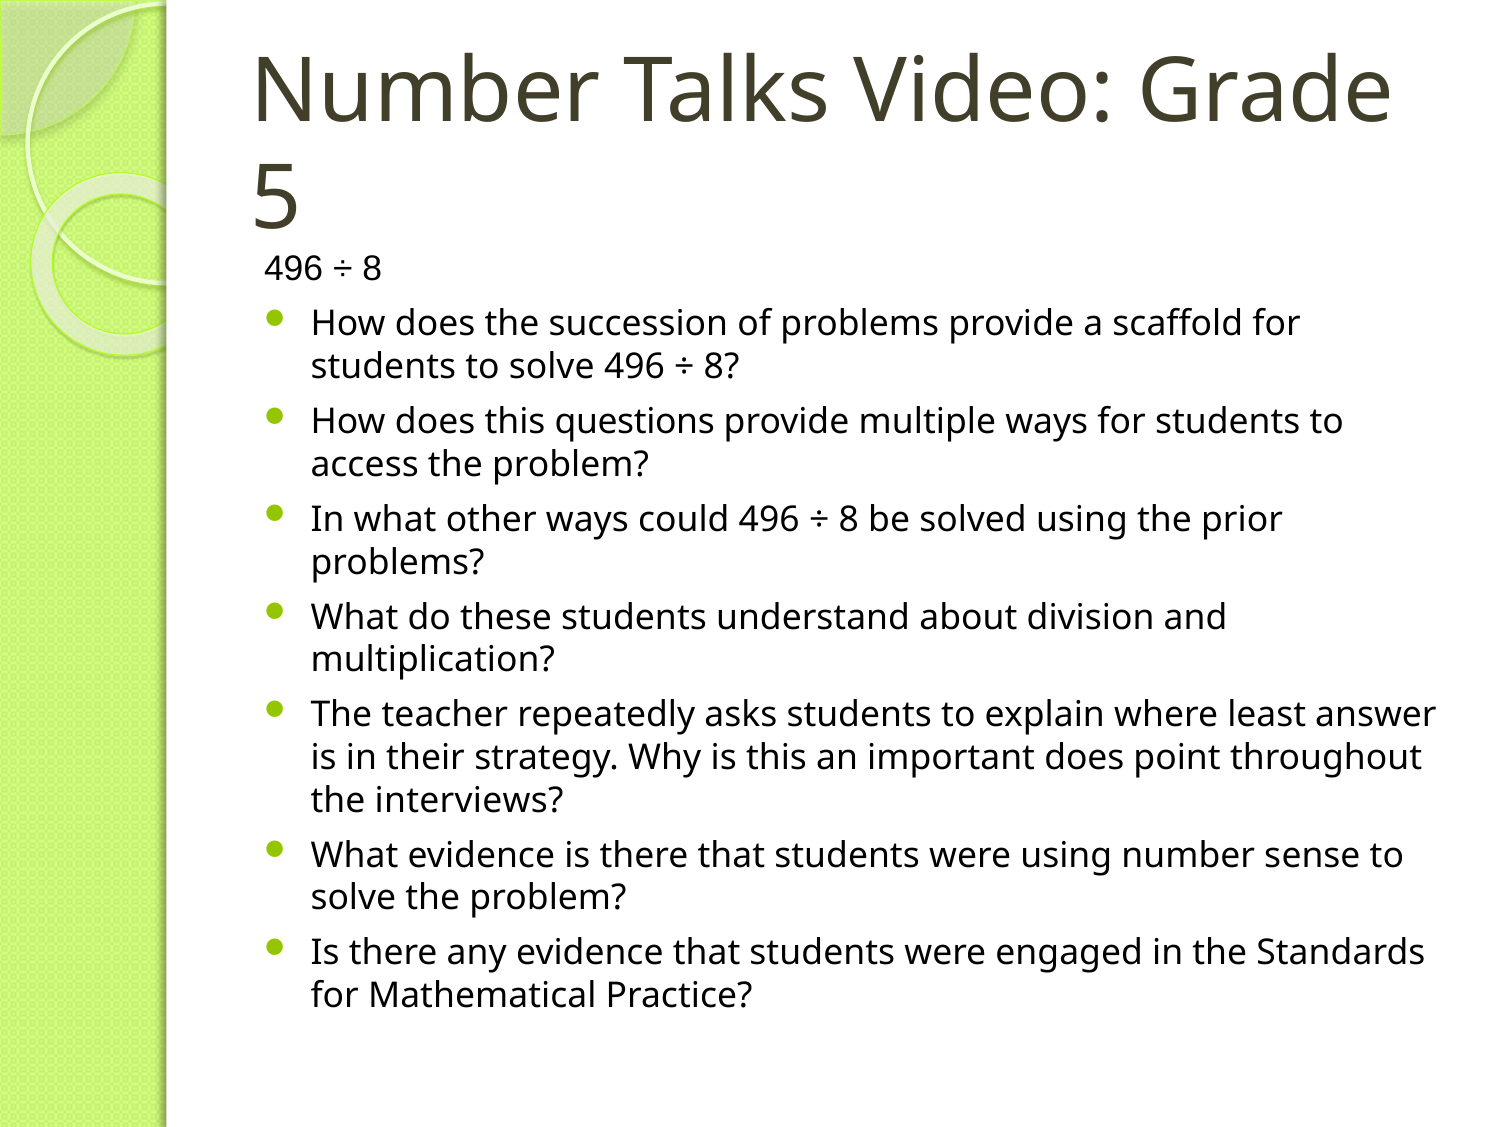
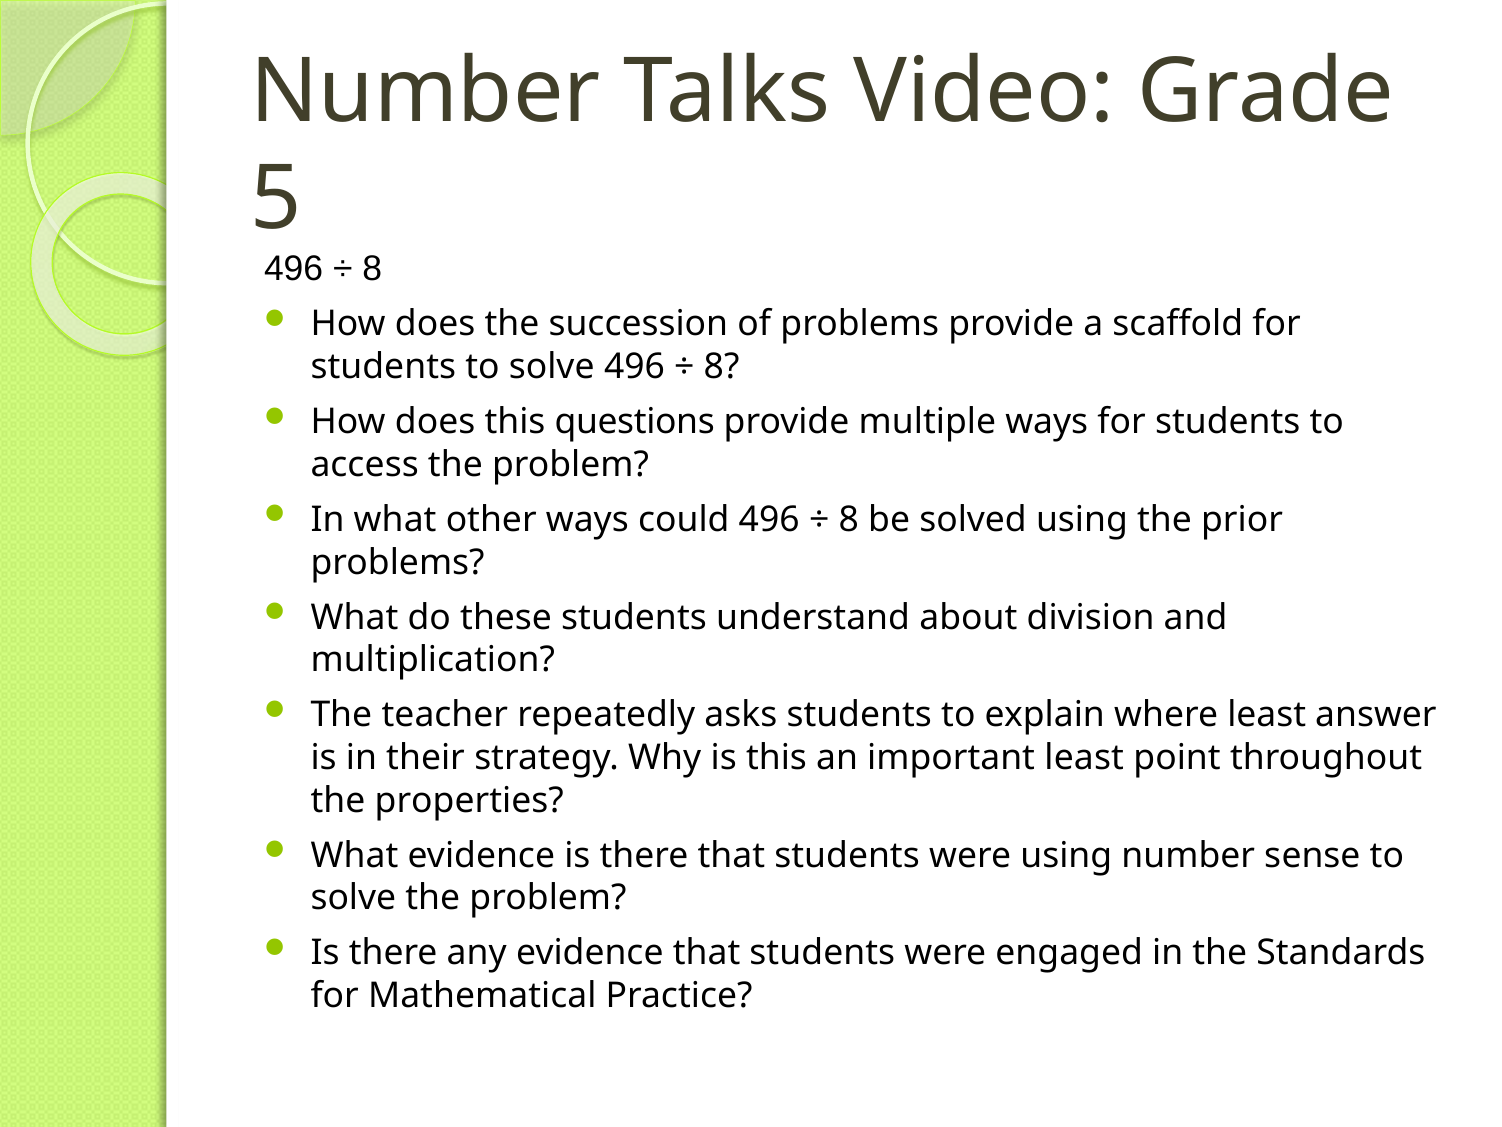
important does: does -> least (1084, 757)
interviews: interviews -> properties (469, 800)
